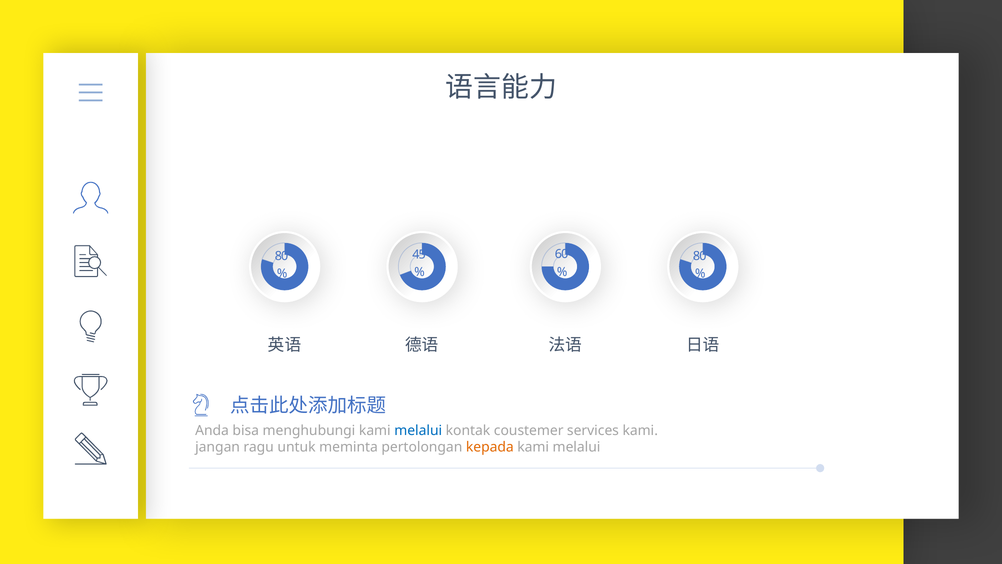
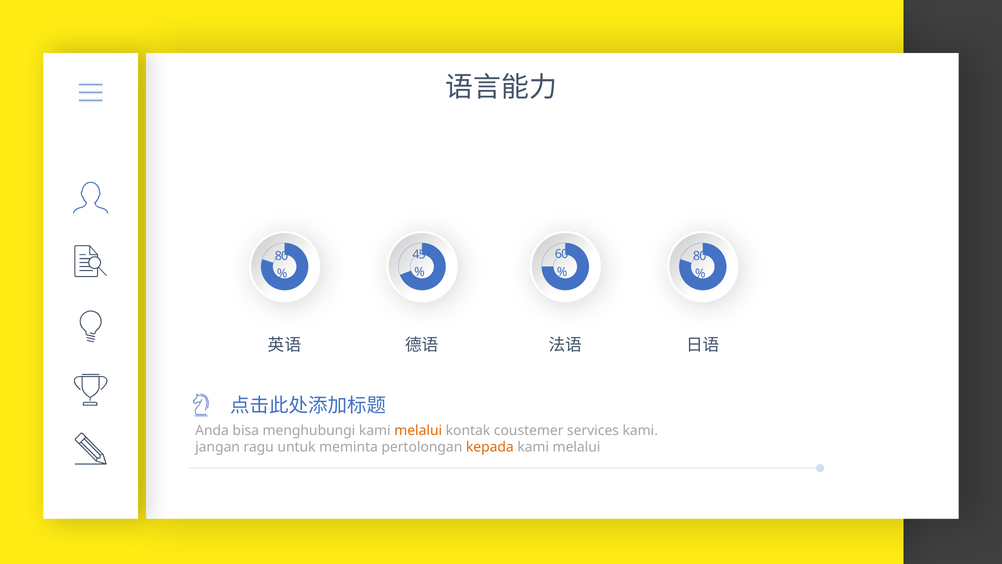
melalui colour: blue -> orange (418, 430)
